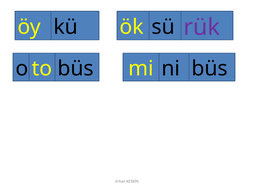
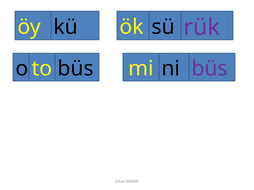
büs colour: black -> purple (210, 69)
